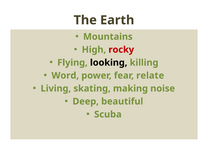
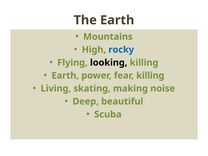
rocky colour: red -> blue (121, 50)
Word: Word -> Earth (65, 76)
fear relate: relate -> killing (150, 76)
